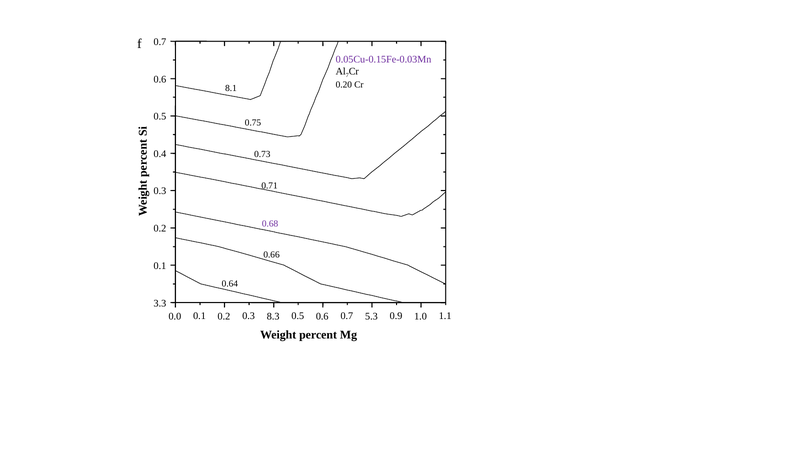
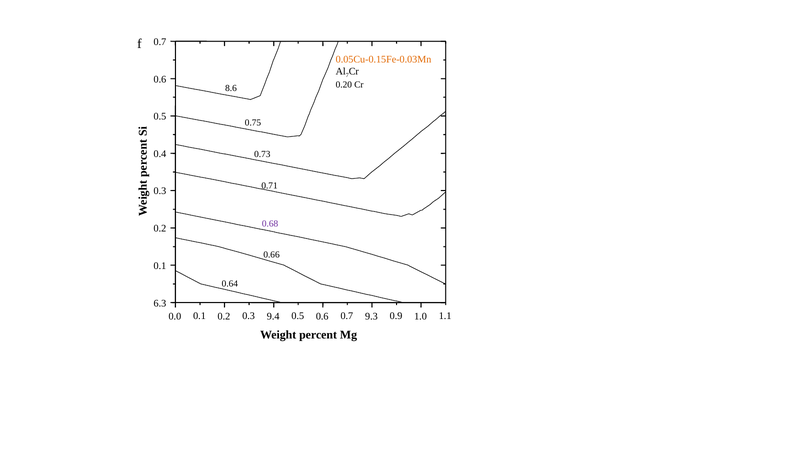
0.05Cu-0.15Fe-0.03Mn colour: purple -> orange (384, 59)
8.1: 8.1 -> 8.6 (231, 88)
3.3: 3.3 -> 6.3 (160, 303)
8.3: 8.3 -> 9.4 (273, 316)
5.3: 5.3 -> 9.3 (371, 316)
